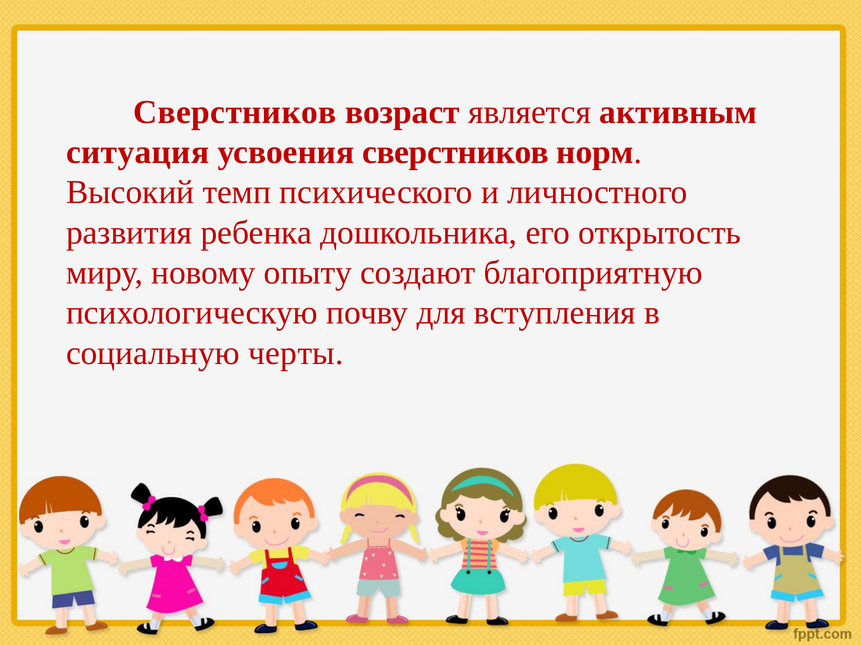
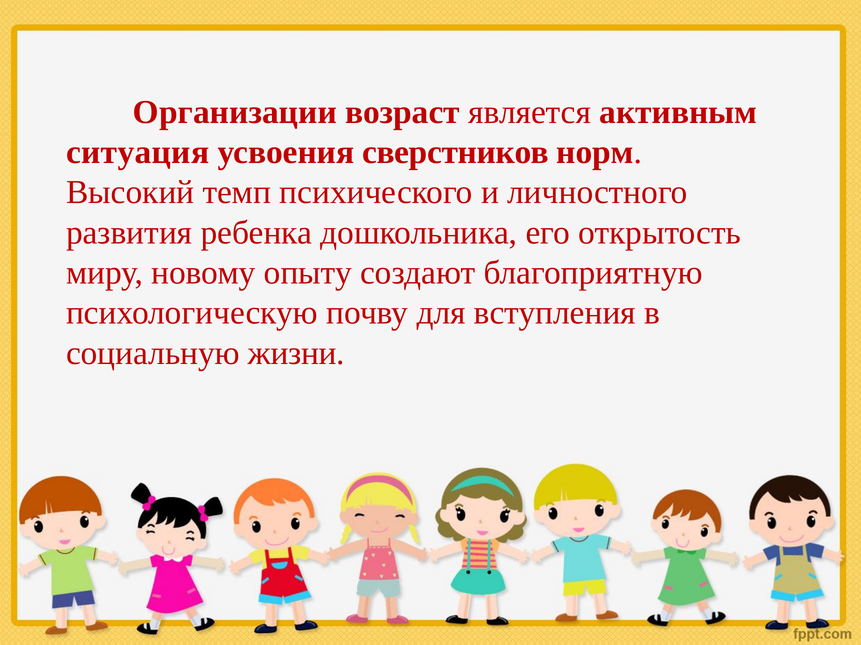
Сверстников: Сверстников -> Организации (235, 112)
черты: черты -> жизни (296, 353)
